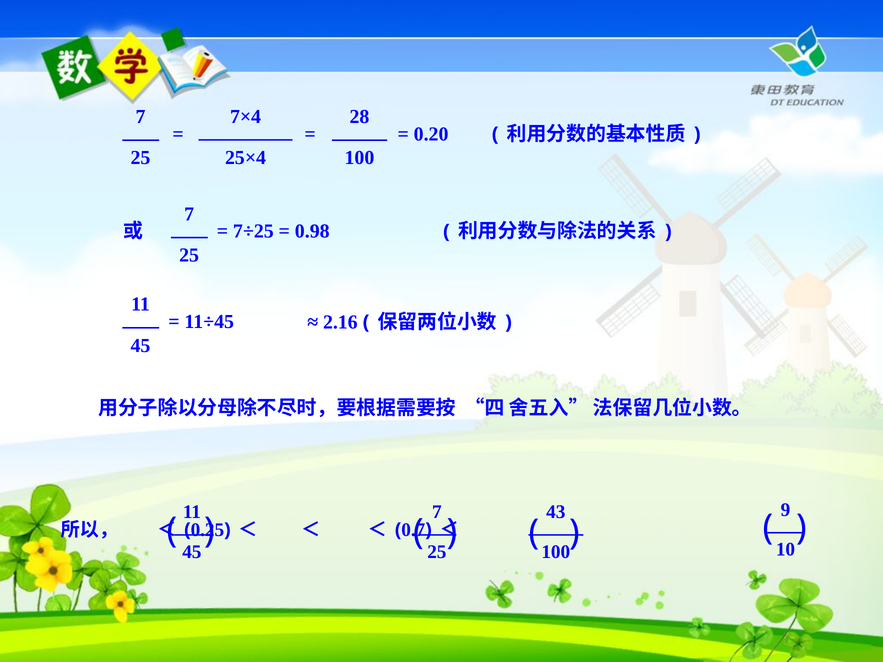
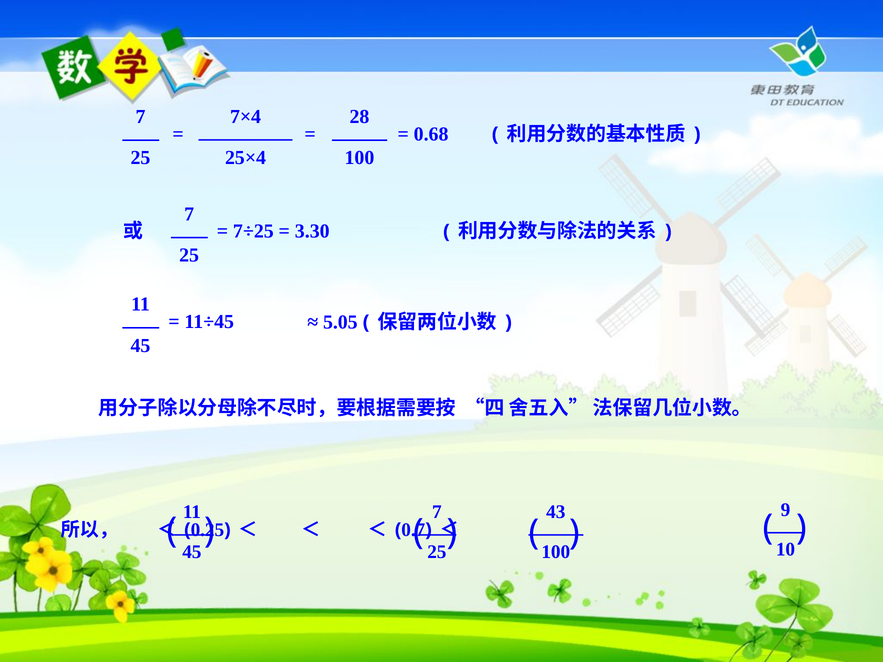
0.20: 0.20 -> 0.68 (431, 134)
0.98: 0.98 -> 3.30 (312, 232)
2.16: 2.16 -> 5.05 (340, 322)
